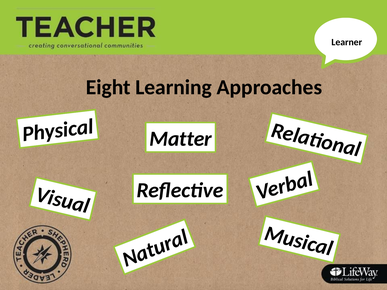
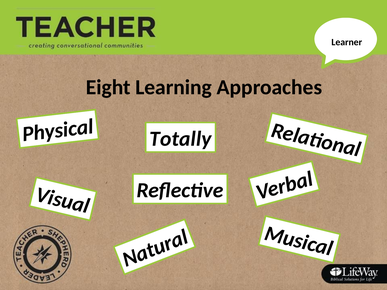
Matter: Matter -> Totally (180, 139)
